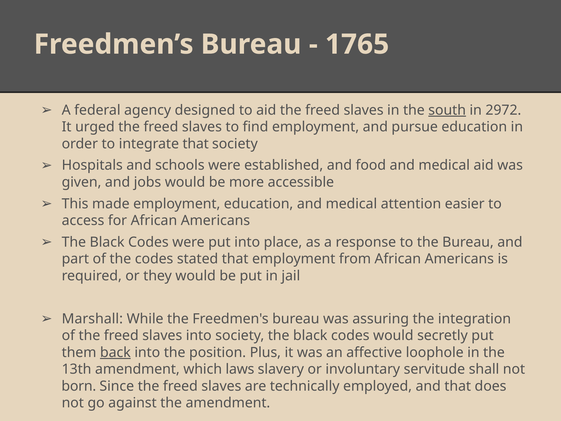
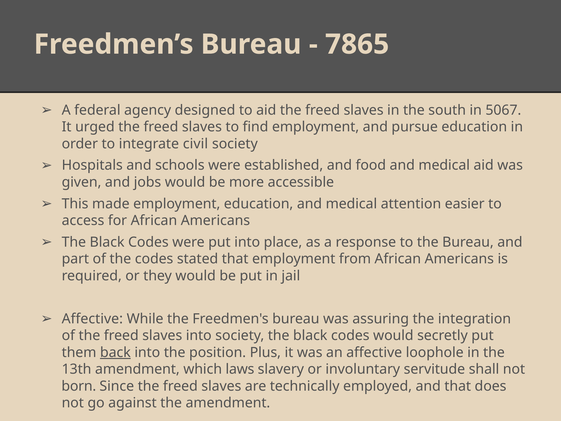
1765: 1765 -> 7865 (357, 44)
south underline: present -> none (447, 110)
2972: 2972 -> 5067 (503, 110)
integrate that: that -> civil (195, 144)
Marshall: Marshall -> Affective (92, 319)
